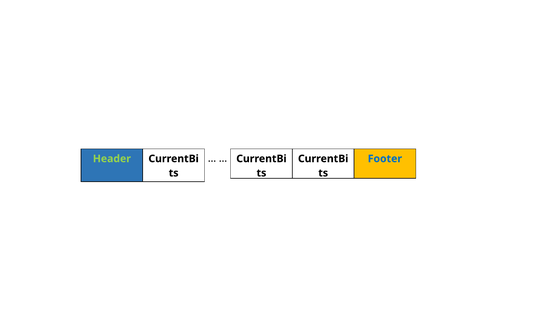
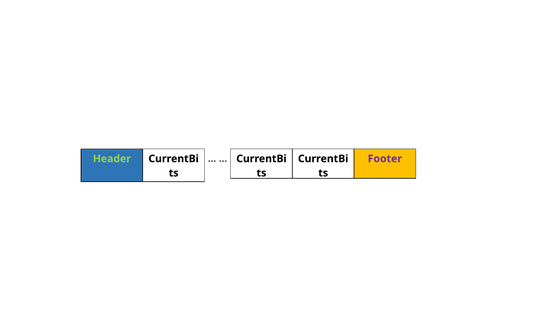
Footer colour: blue -> purple (385, 158)
